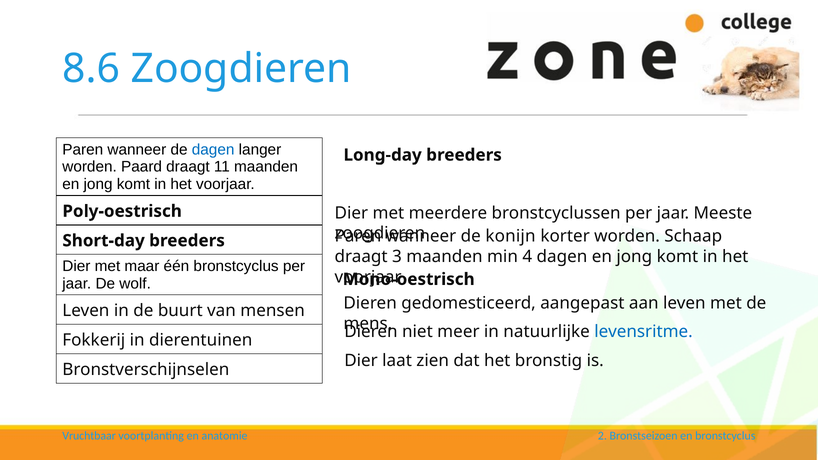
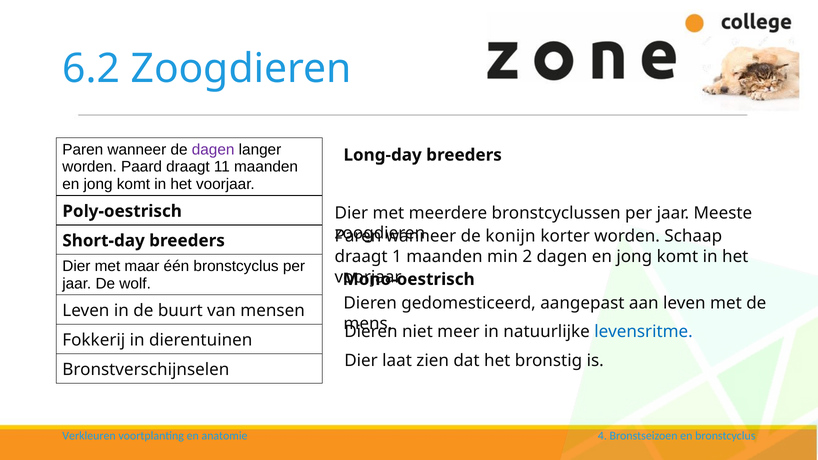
8.6: 8.6 -> 6.2 (91, 69)
dagen colour: blue -> purple (213, 150)
3: 3 -> 1 (397, 257)
4: 4 -> 2 (527, 257)
Vruchtbaar: Vruchtbaar -> Verkleuren (89, 436)
2: 2 -> 4 (602, 436)
